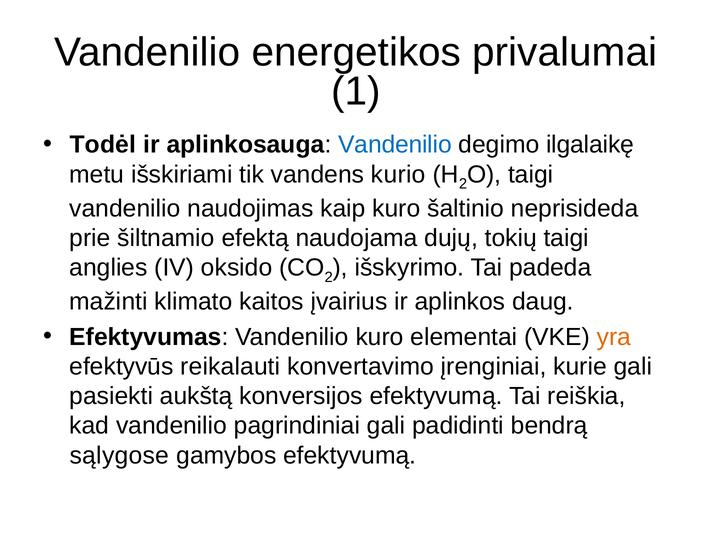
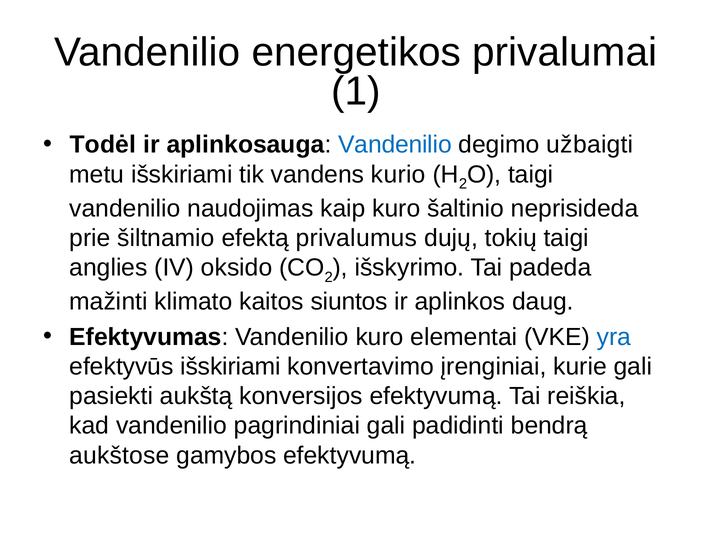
ilgalaikę: ilgalaikę -> užbaigti (590, 145)
naudojama: naudojama -> privalumus (356, 238)
įvairius: įvairius -> siuntos (349, 302)
yra colour: orange -> blue (614, 337)
efektyvūs reikalauti: reikalauti -> išskiriami (231, 367)
sąlygose: sąlygose -> aukštose (119, 455)
